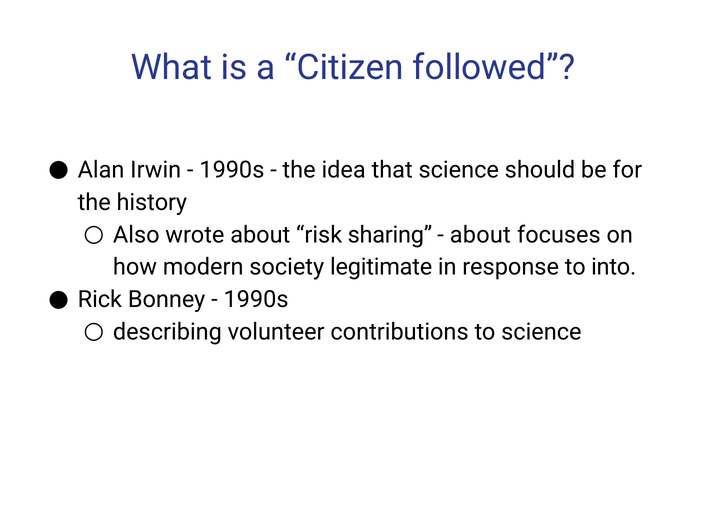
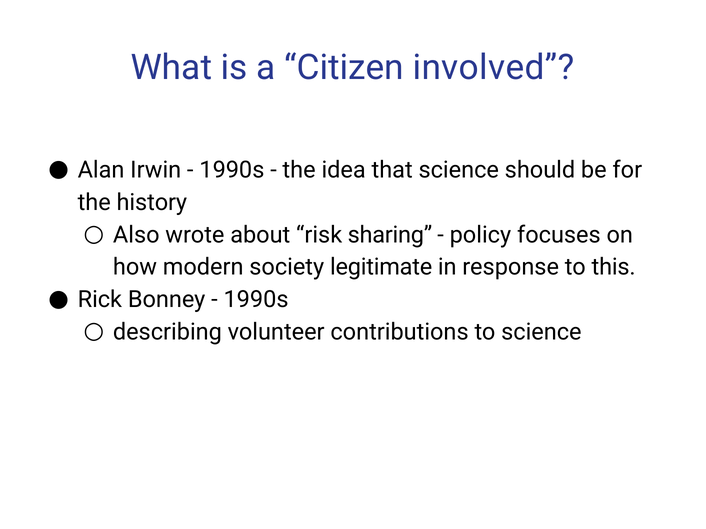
followed: followed -> involved (494, 68)
about: about -> policy (480, 235)
into: into -> this (614, 267)
